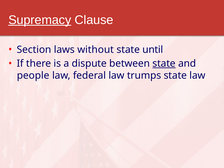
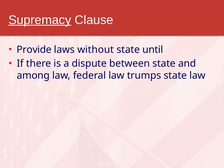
Section: Section -> Provide (34, 50)
state underline: present -> none (164, 64)
people: people -> among (33, 75)
